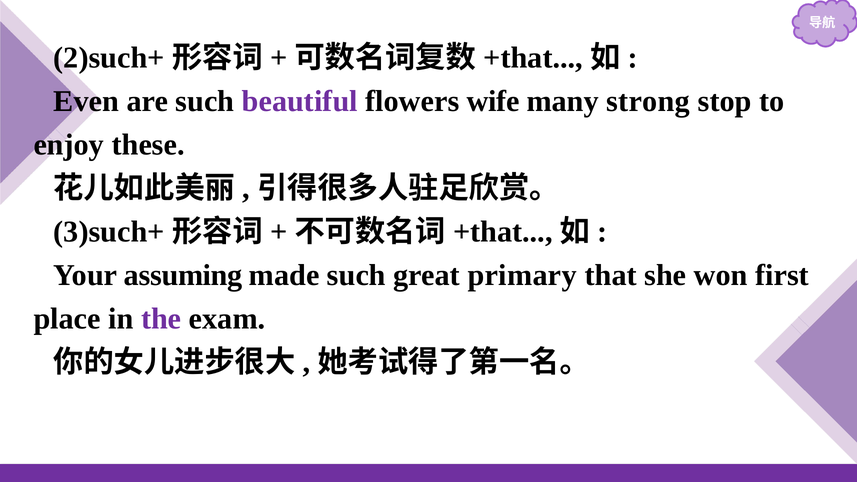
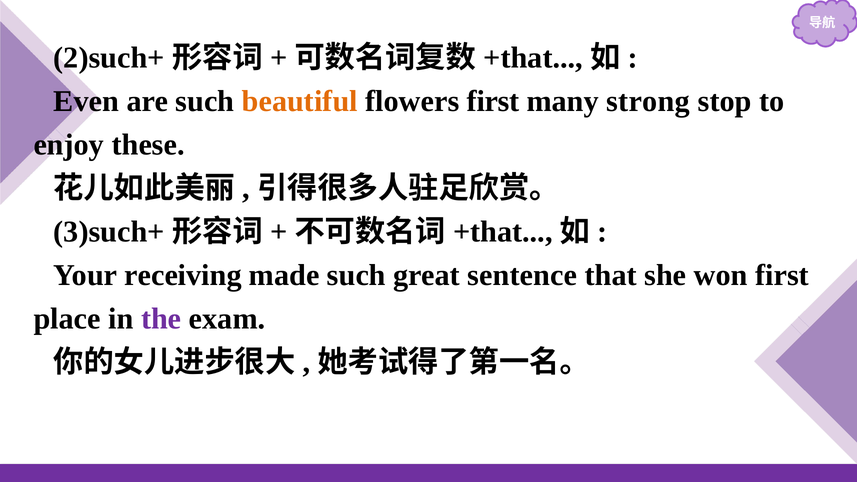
beautiful colour: purple -> orange (300, 101)
flowers wife: wife -> first (493, 101)
assuming: assuming -> receiving (183, 275)
primary: primary -> sentence (522, 275)
